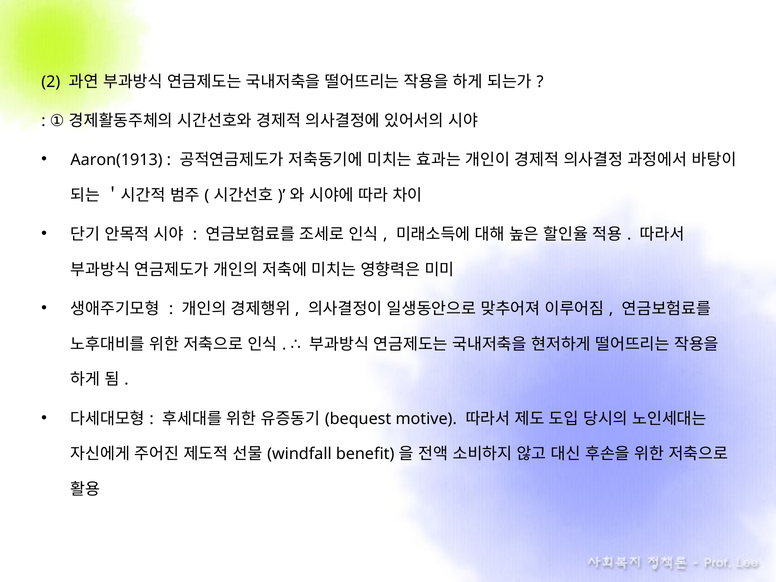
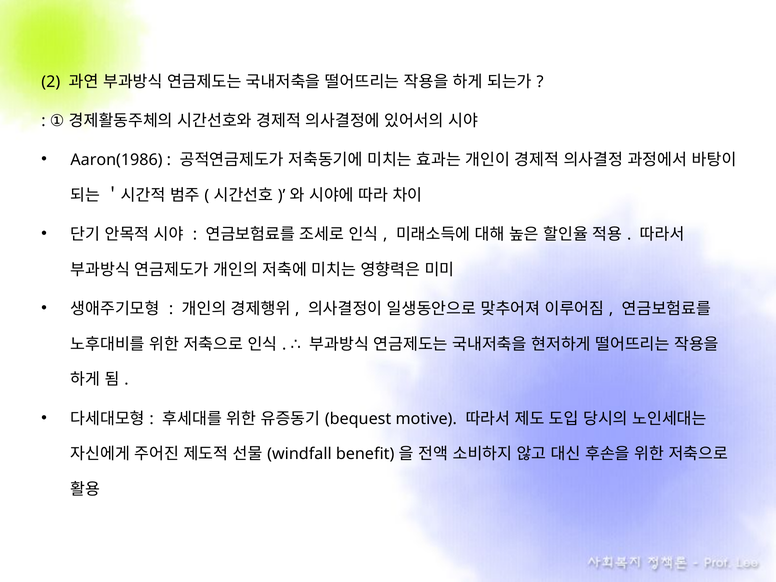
Aaron(1913: Aaron(1913 -> Aaron(1986 (117, 160)
